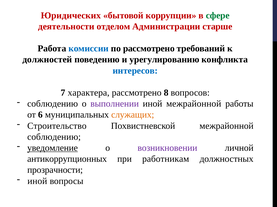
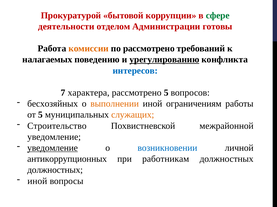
Юридических: Юридических -> Прокуратурой (71, 15)
старше: старше -> готовы (217, 27)
комиссии colour: blue -> orange (89, 49)
должностей: должностей -> налагаемых (47, 60)
урегулированию underline: none -> present (164, 60)
рассмотрено 8: 8 -> 5 (166, 93)
соблюдению: соблюдению -> бесхозяйных (53, 104)
выполнении colour: purple -> orange (115, 104)
иной межрайонной: межрайонной -> ограничениям (194, 104)
от 6: 6 -> 5 (40, 115)
соблюдению: соблюдению -> уведомление (54, 137)
возникновении colour: purple -> blue (167, 148)
прозрачности: прозрачности -> должностных (55, 171)
